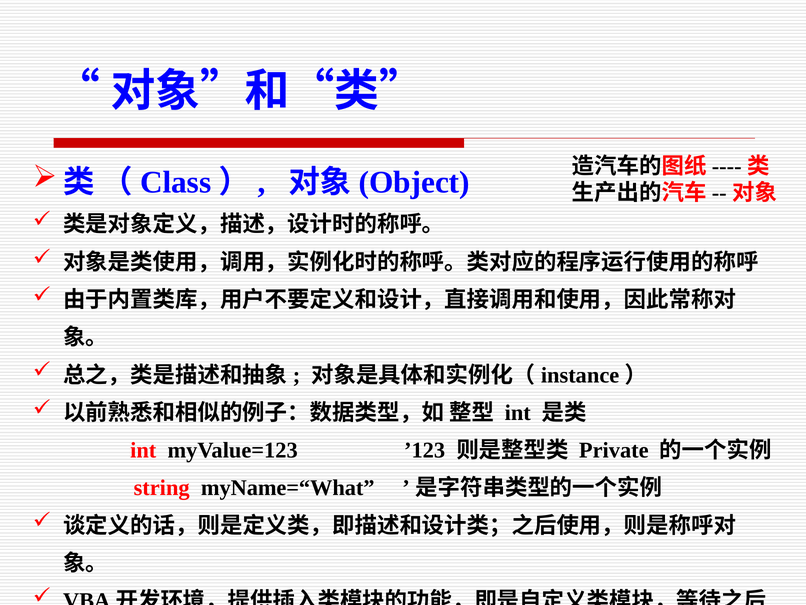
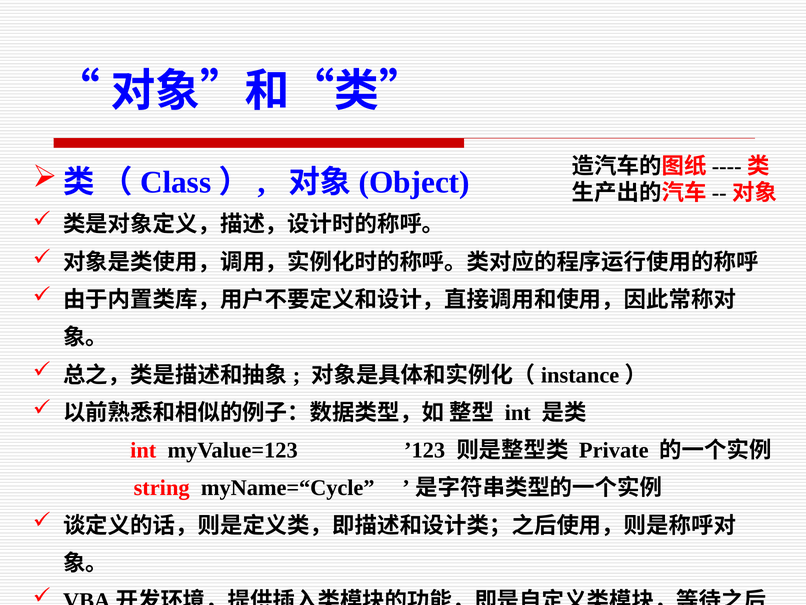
myName=“What: myName=“What -> myName=“Cycle (288, 488)
